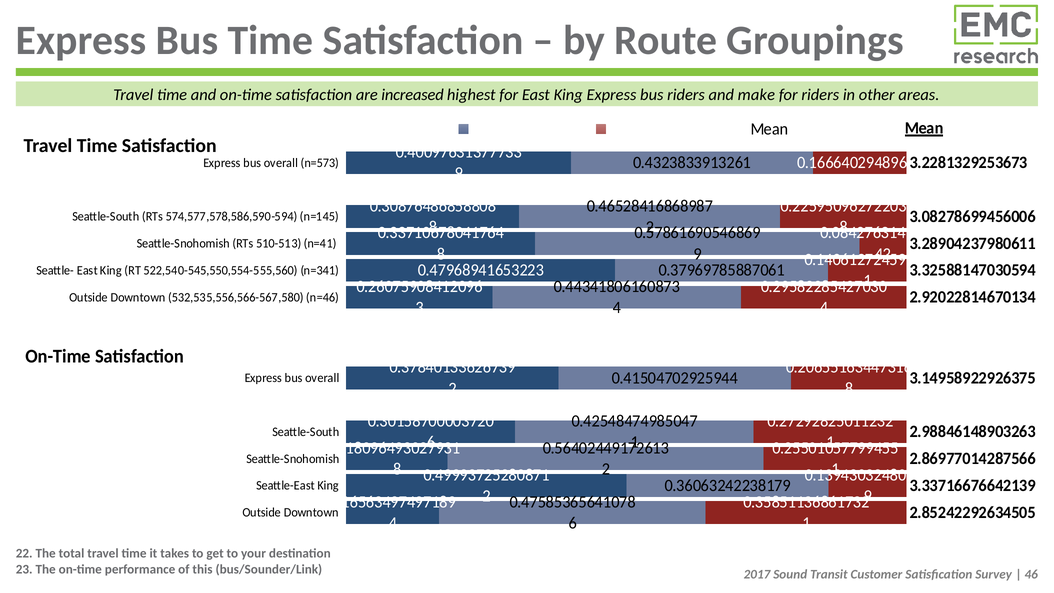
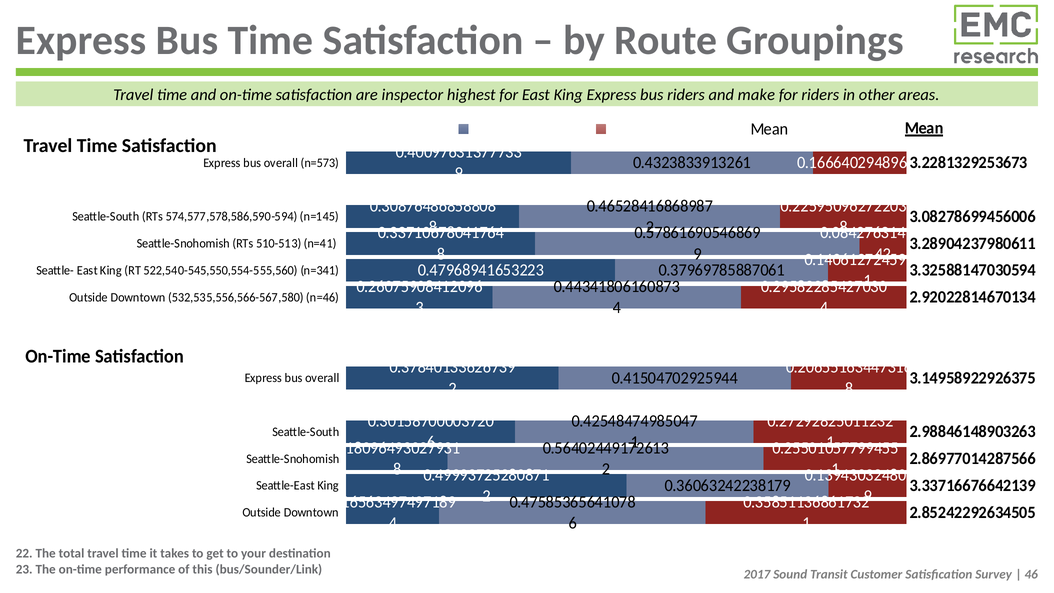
increased: increased -> inspector (412, 95)
